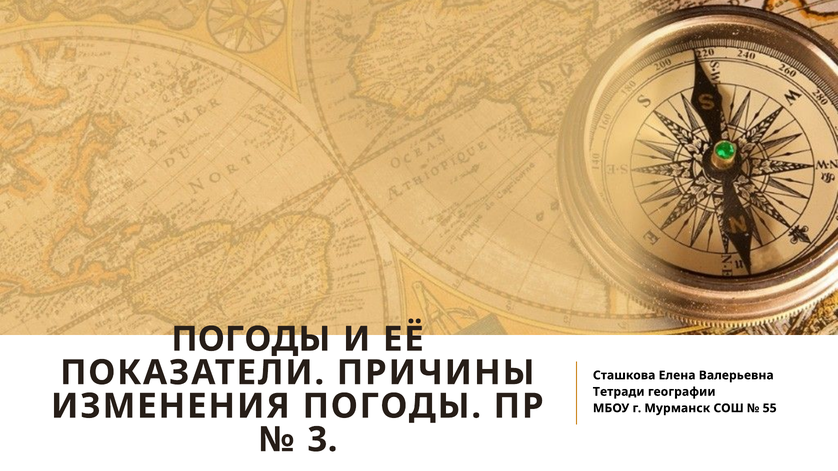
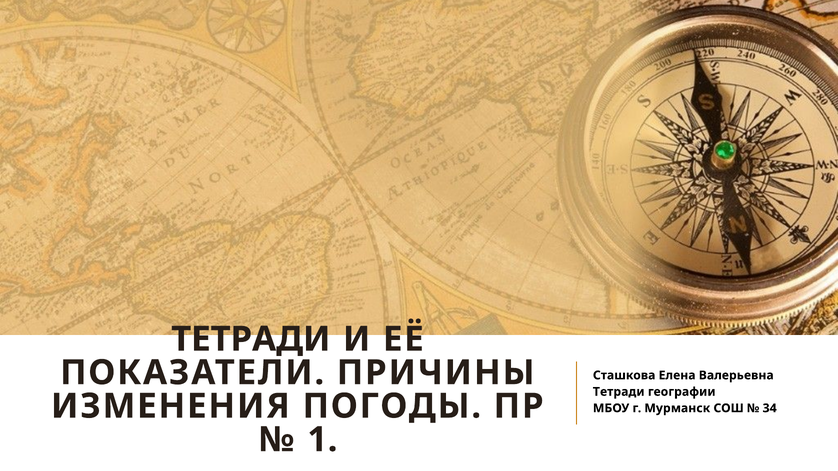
ПОГОДЫ: ПОГОДЫ -> ТЕТРАДИ (251, 339)
55: 55 -> 34 (770, 409)
3: 3 -> 1 (322, 440)
